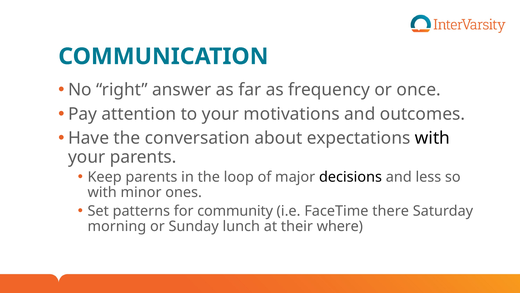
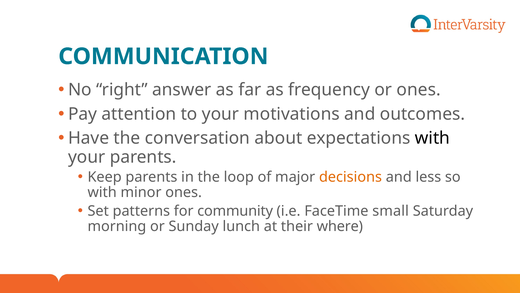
or once: once -> ones (419, 90)
decisions colour: black -> orange (350, 177)
there: there -> small (391, 211)
